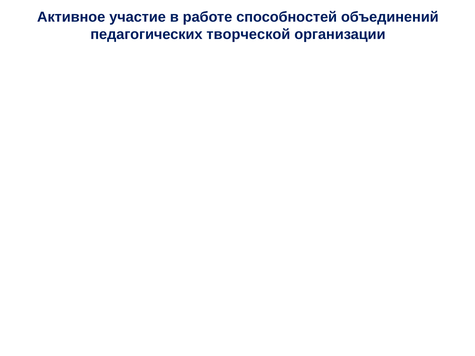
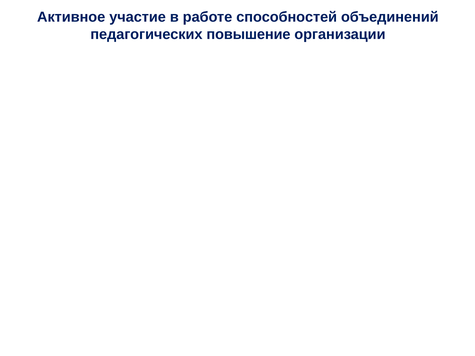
творческой: творческой -> повышение (248, 34)
